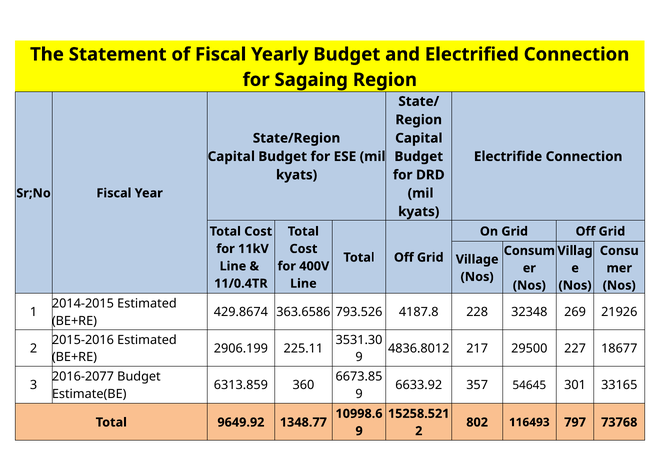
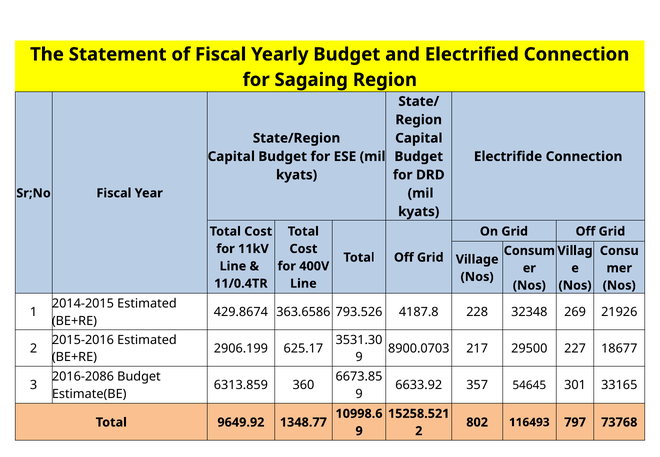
225.11: 225.11 -> 625.17 (303, 349)
4836.8012: 4836.8012 -> 8900.0703 (419, 349)
2016-2077: 2016-2077 -> 2016-2086 (83, 377)
